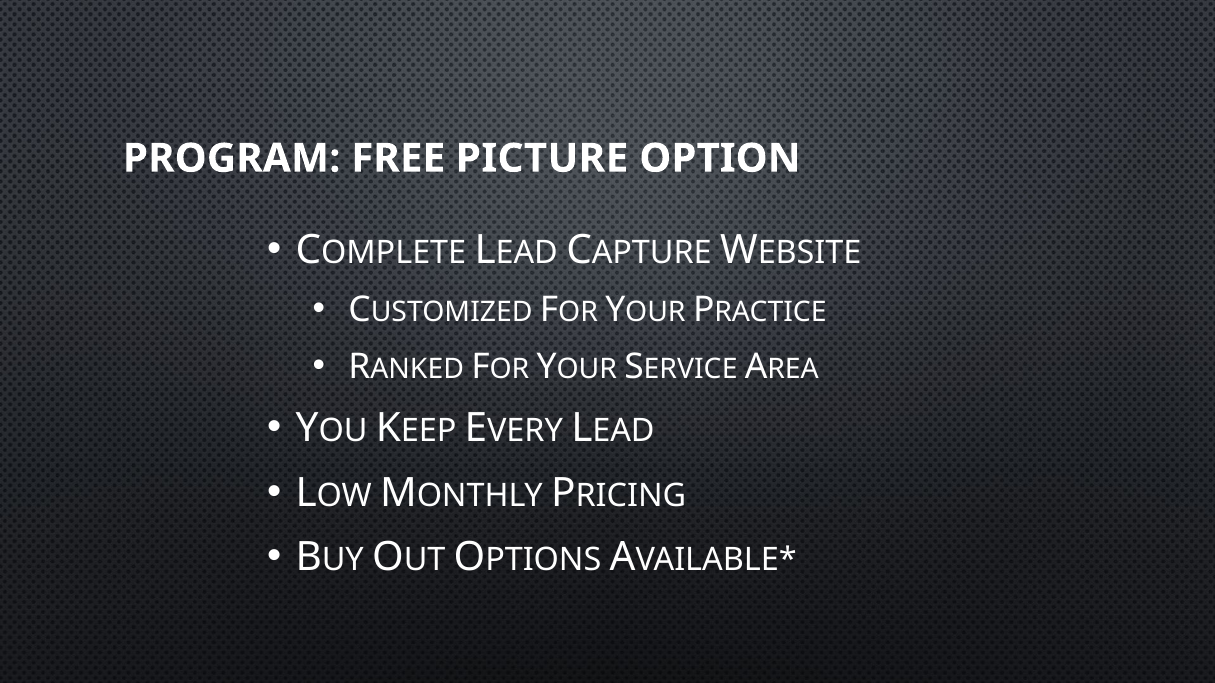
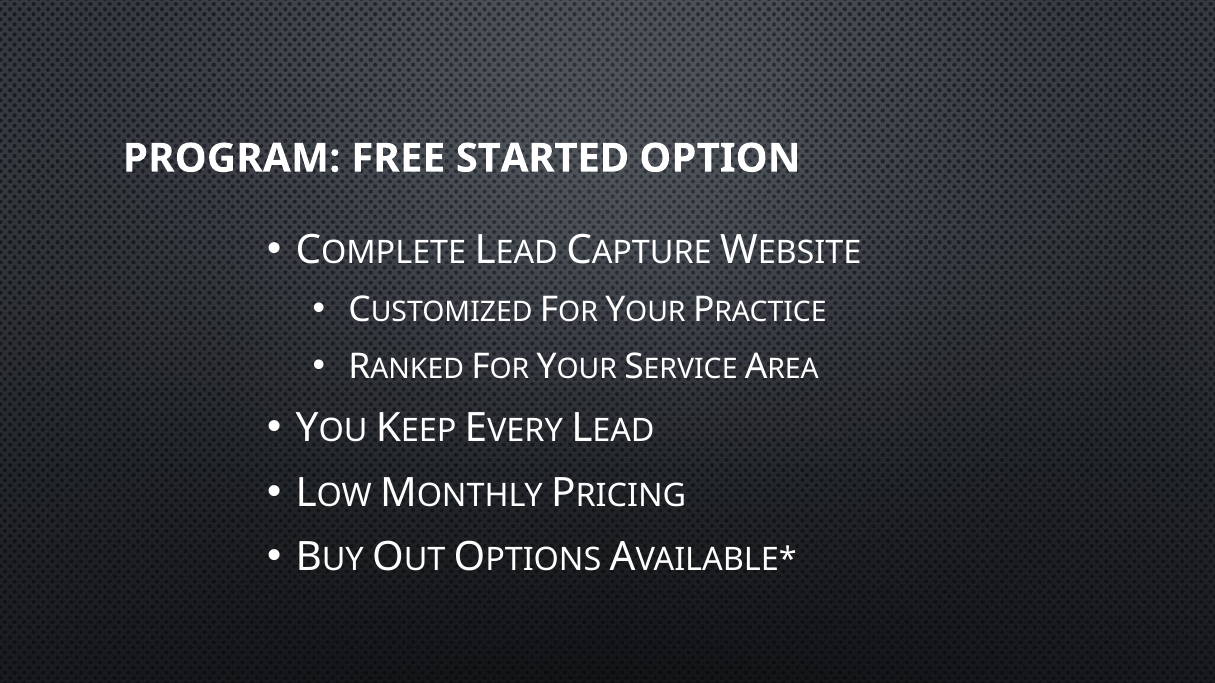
PICTURE: PICTURE -> STARTED (542, 158)
